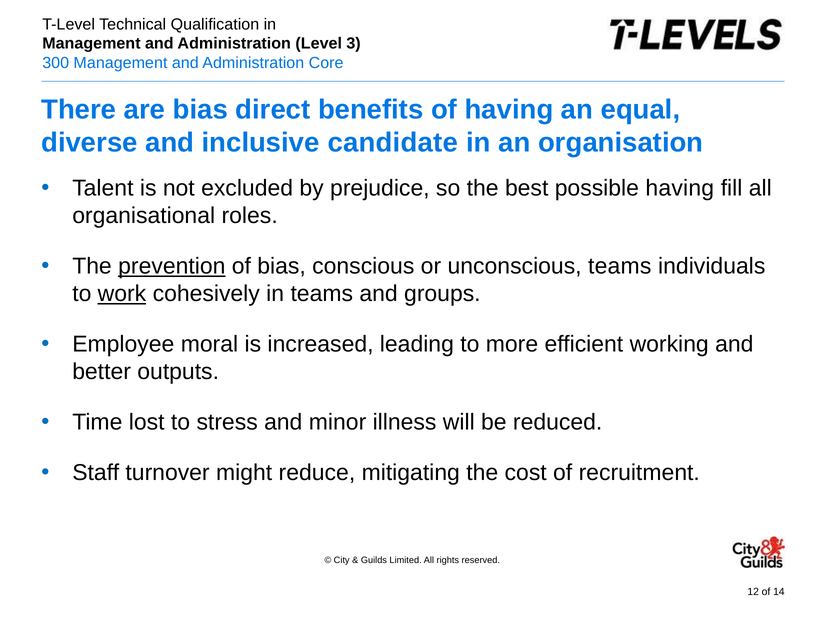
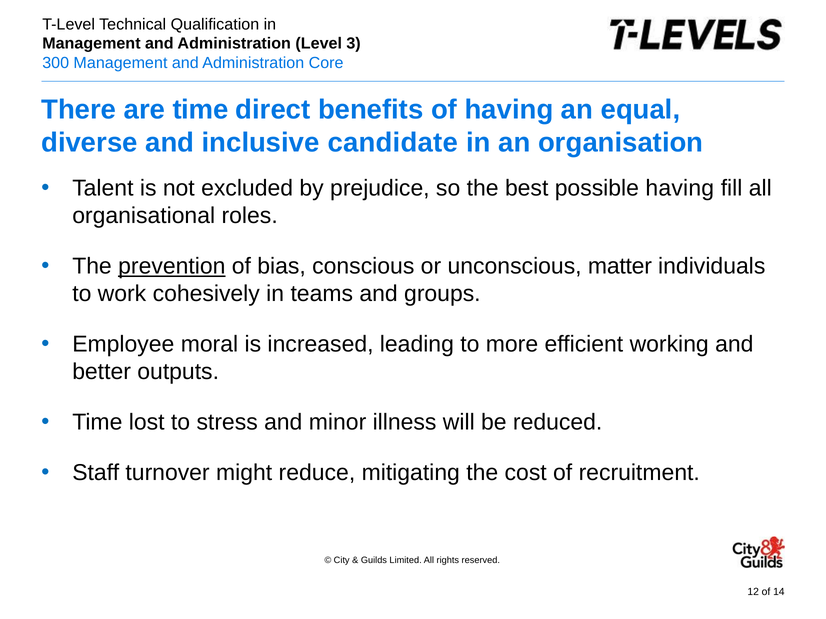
are bias: bias -> time (200, 110)
unconscious teams: teams -> matter (620, 267)
work underline: present -> none (122, 294)
